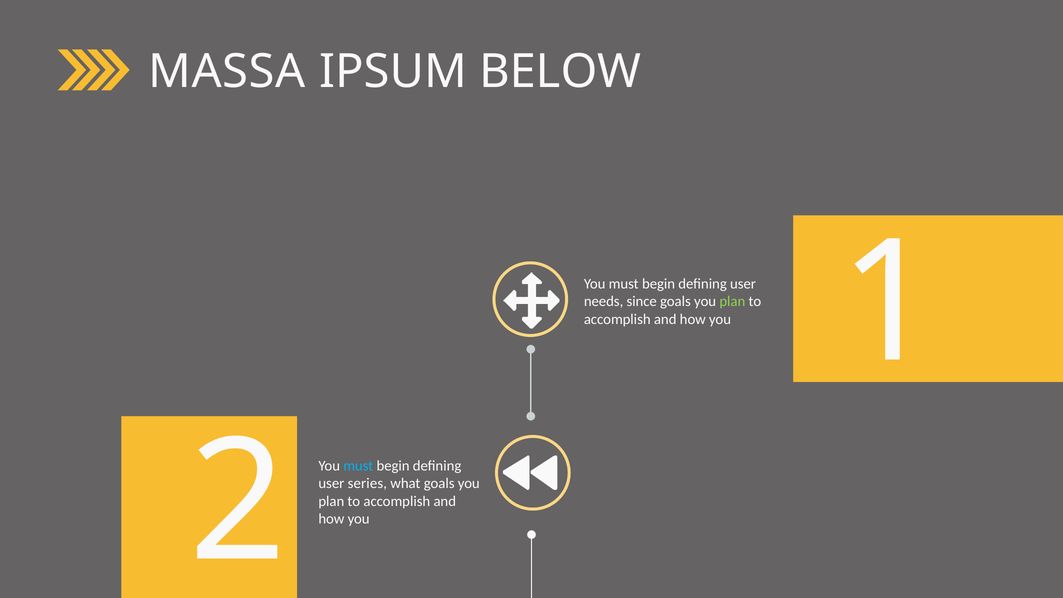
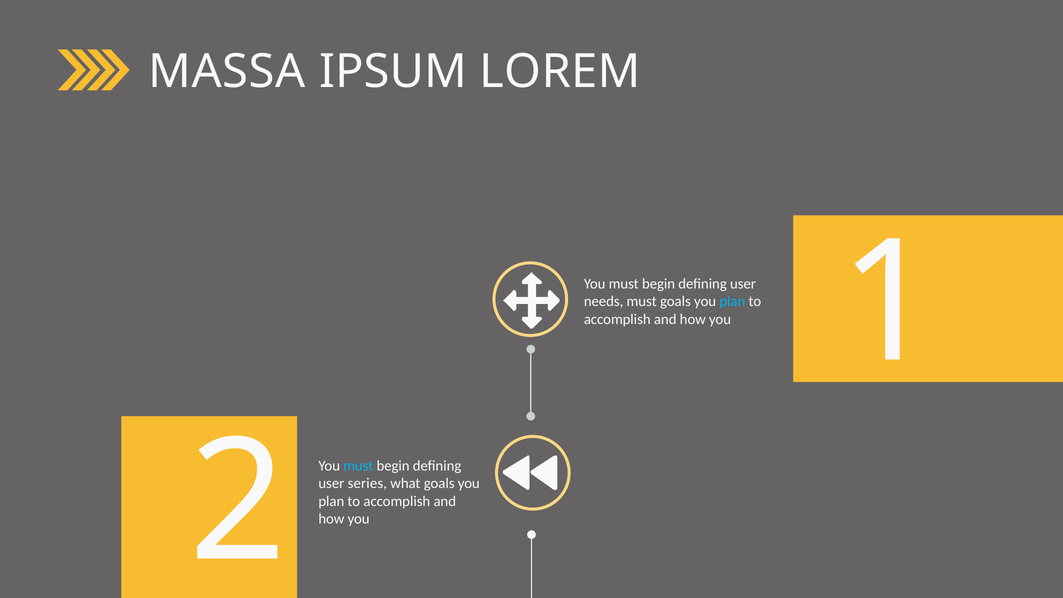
BELOW: BELOW -> LOREM (560, 71)
needs since: since -> must (642, 302)
plan colour: light green -> light blue (732, 302)
